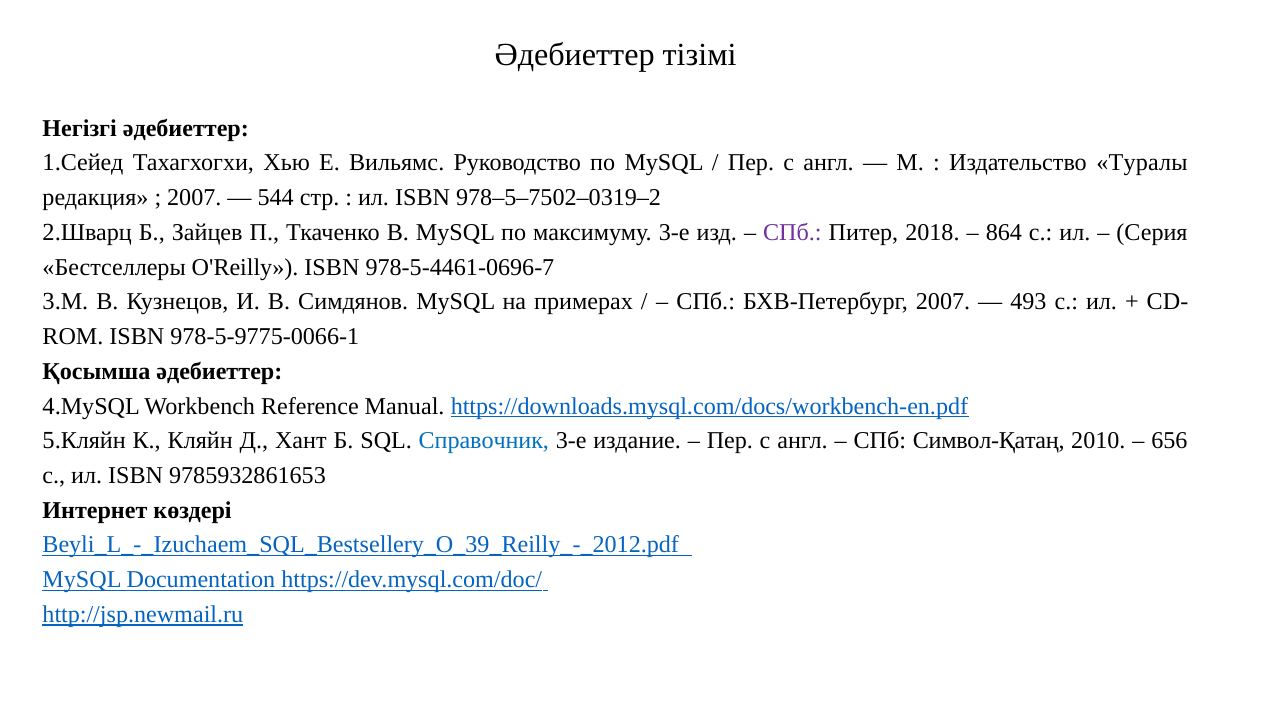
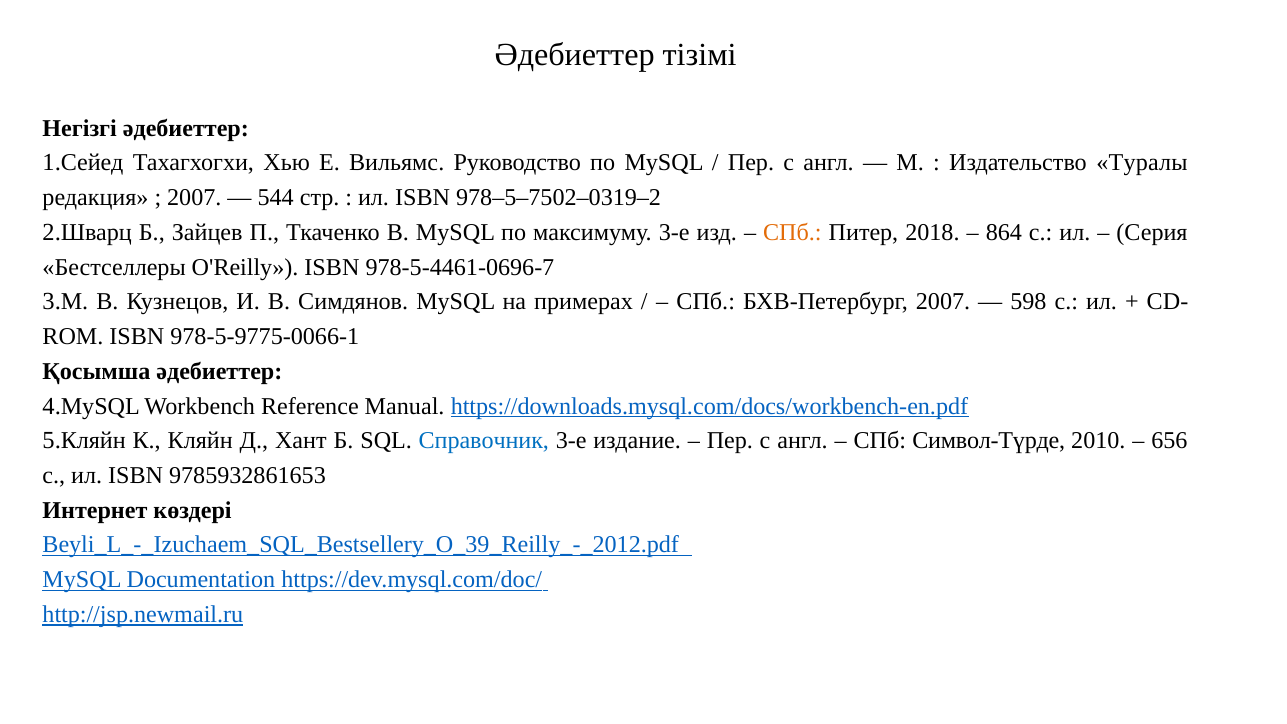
СПб colour: purple -> orange (792, 232)
493: 493 -> 598 (1028, 302)
Символ-Қатаң: Символ-Қатаң -> Символ-Түрде (989, 441)
